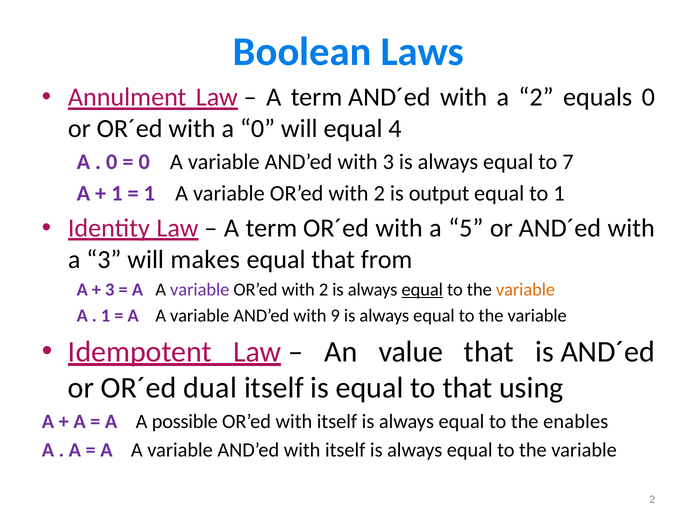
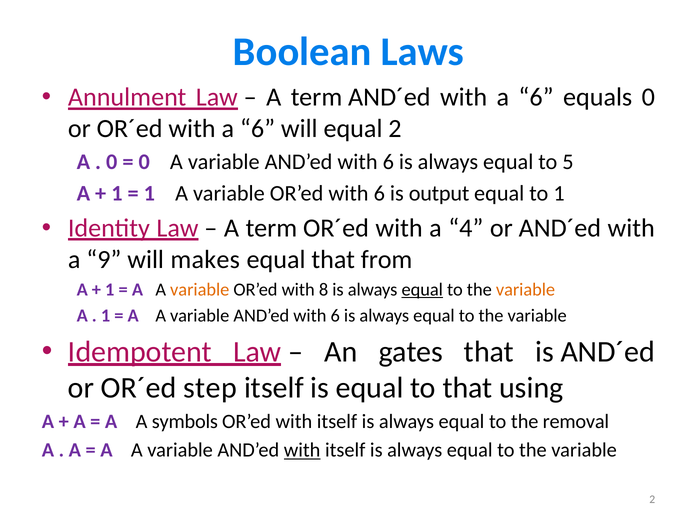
AND´ed with a 2: 2 -> 6 (536, 97)
OR´ed with a 0: 0 -> 6 (258, 129)
equal 4: 4 -> 2 (395, 129)
3: 3 -> 6 (388, 162)
7: 7 -> 5 (568, 162)
2: 2 -> 6 (379, 193)
5: 5 -> 4 (466, 228)
a 3: 3 -> 9 (104, 260)
3: 3 -> 1 (110, 290)
variable colour: purple -> orange (200, 290)
2: 2 -> 8 (324, 290)
9: 9 -> 6 (335, 316)
value: value -> gates (411, 352)
dual: dual -> step (210, 388)
possible: possible -> symbols (185, 421)
enables: enables -> removal (576, 421)
with underline: none -> present (302, 450)
